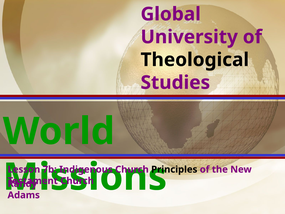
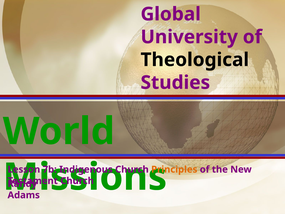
Principles colour: black -> orange (174, 169)
